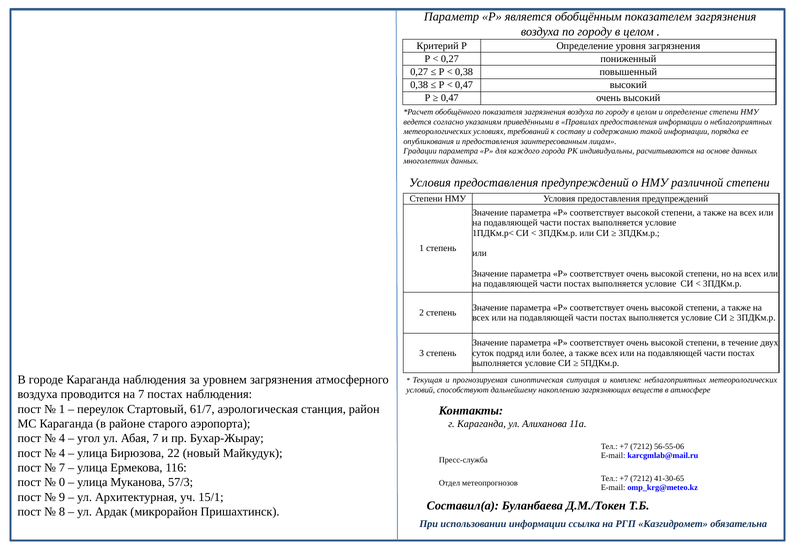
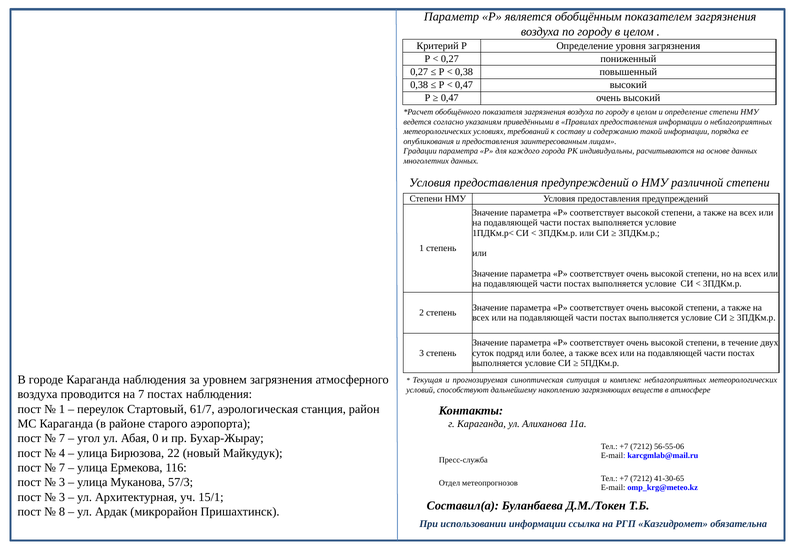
4: 4 -> 7 (62, 439)
Абая 7: 7 -> 0 (156, 439)
0: 0 -> 3 (62, 483)
9: 9 -> 3 (62, 497)
